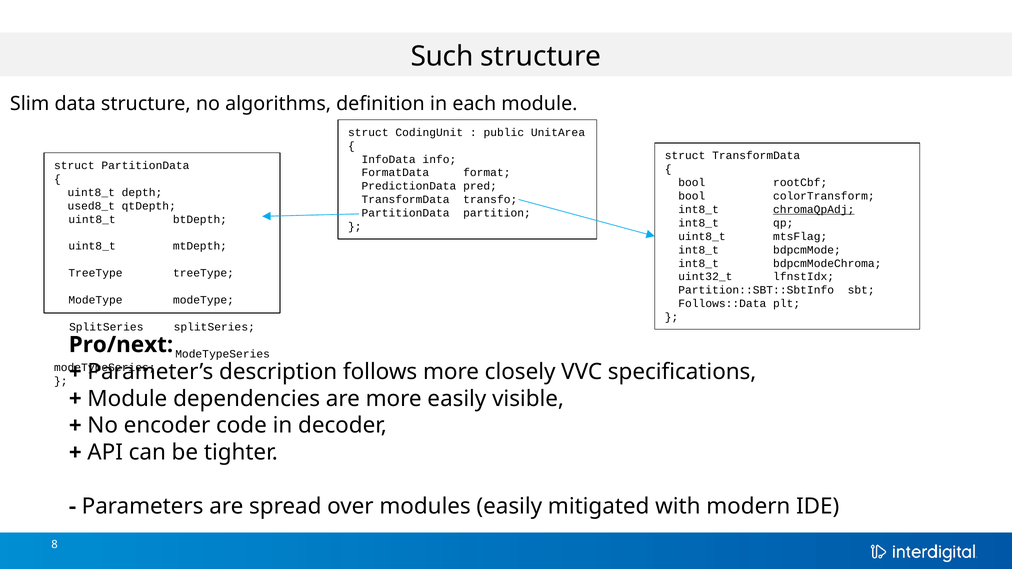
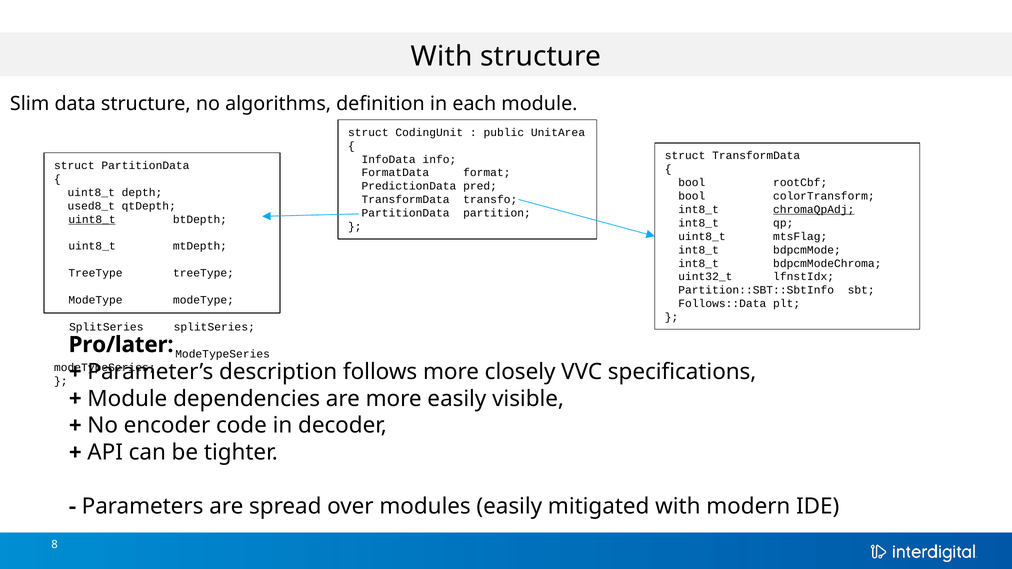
Such: Such -> With (442, 56)
uint8_t underline: none -> present (92, 219)
Pro/next: Pro/next -> Pro/later (121, 345)
